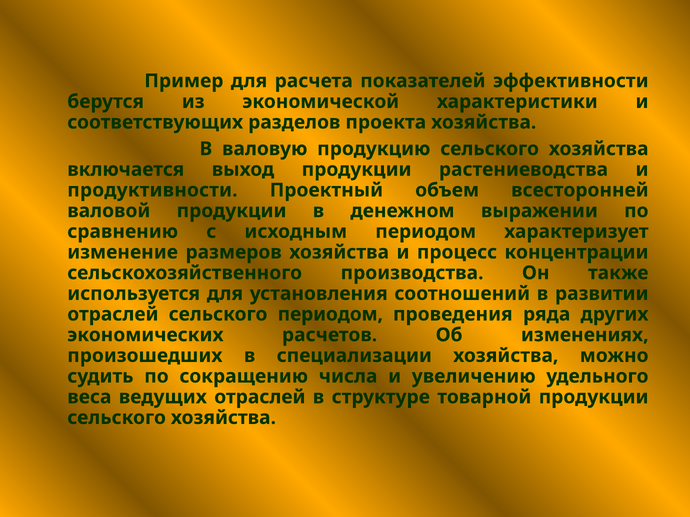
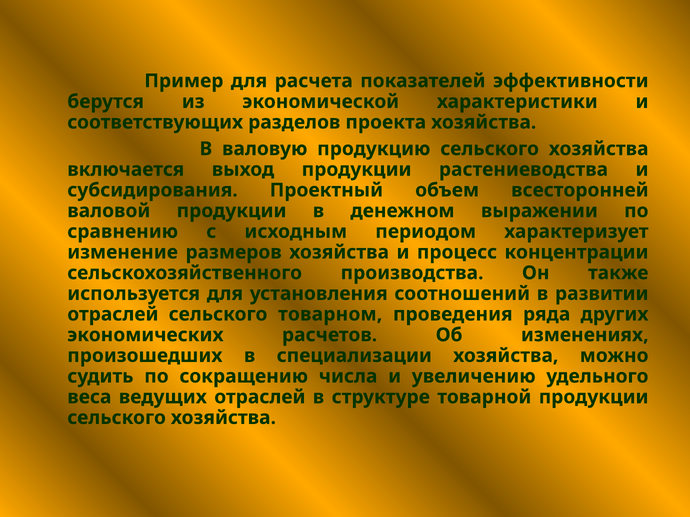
продуктивности: продуктивности -> субсидирования (152, 190)
сельского периодом: периодом -> товарном (330, 315)
